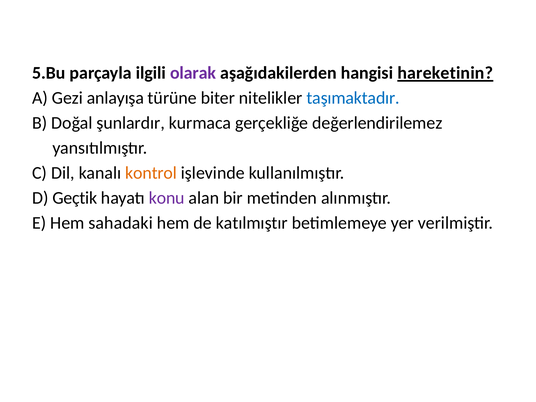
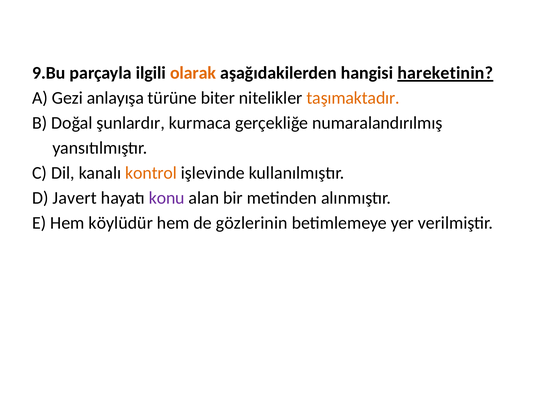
5.Bu: 5.Bu -> 9.Bu (49, 73)
olarak colour: purple -> orange (193, 73)
taşımaktadır colour: blue -> orange (353, 98)
değerlendirilemez: değerlendirilemez -> numaralandırılmış (377, 123)
Geçtik: Geçtik -> Javert (75, 198)
sahadaki: sahadaki -> köylüdür (121, 223)
katılmıştır: katılmıştır -> gözlerinin (252, 223)
